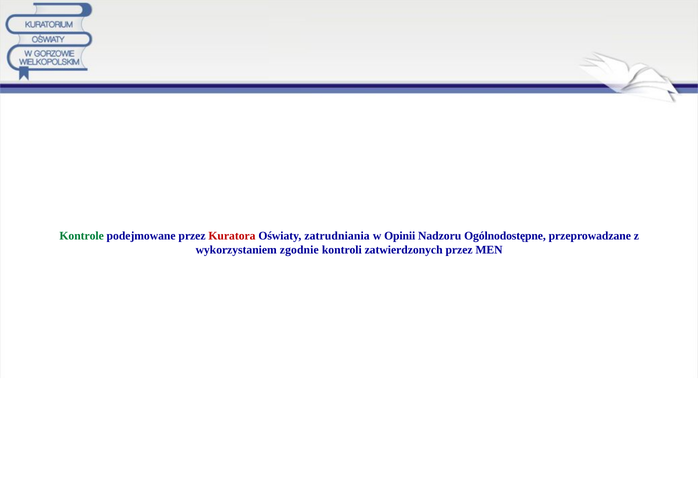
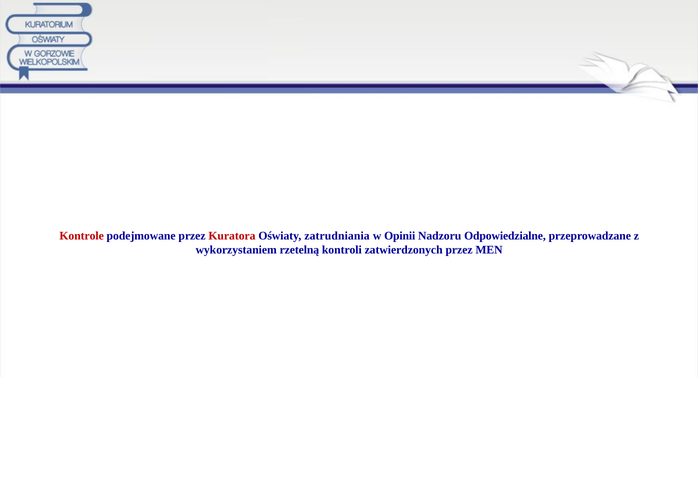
Kontrole colour: green -> red (82, 236)
Ogólnodostępne: Ogólnodostępne -> Odpowiedzialne (505, 236)
zgodnie: zgodnie -> rzetelną (299, 250)
